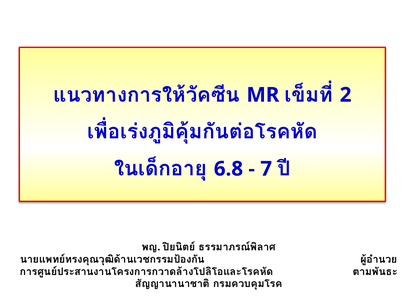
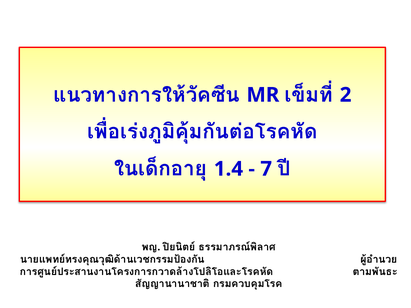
6.8: 6.8 -> 1.4 (228, 169)
